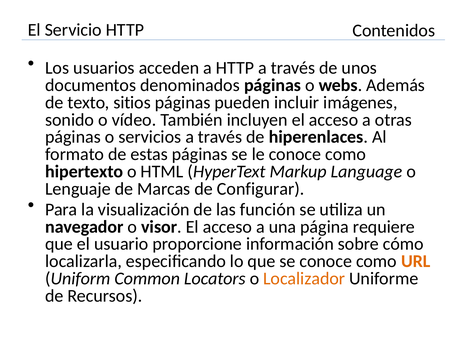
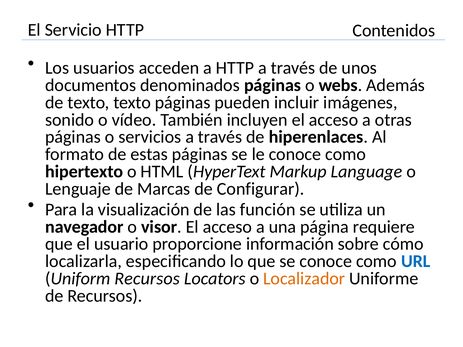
texto sitios: sitios -> texto (132, 103)
URL colour: orange -> blue (416, 262)
Uniform Common: Common -> Recursos (147, 279)
